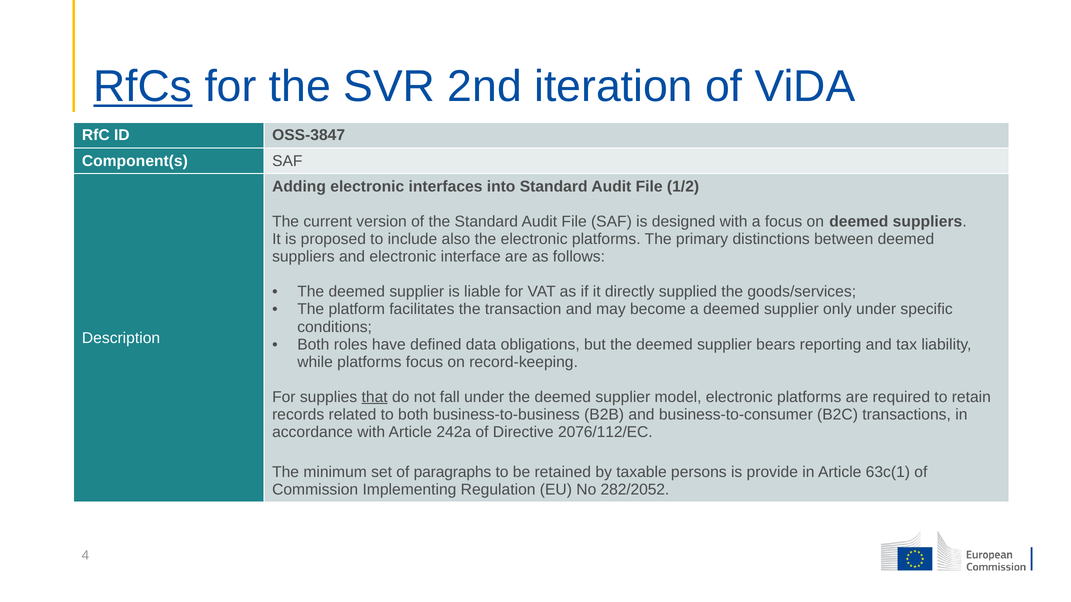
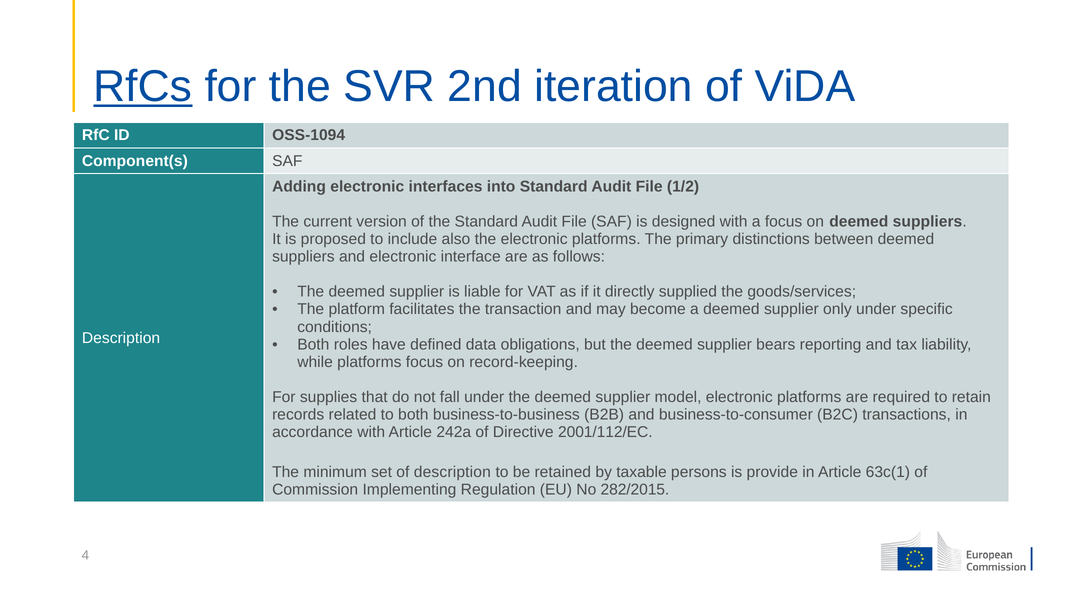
OSS-3847: OSS-3847 -> OSS-1094 (309, 135)
that underline: present -> none (375, 397)
2076/112/EC: 2076/112/EC -> 2001/112/EC (605, 432)
of paragraphs: paragraphs -> description (452, 472)
282/2052: 282/2052 -> 282/2015 (635, 490)
